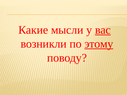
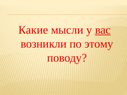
этому underline: present -> none (99, 44)
